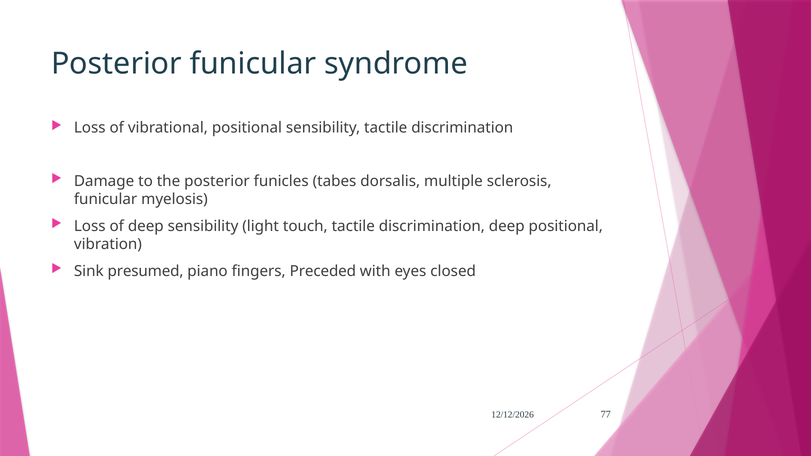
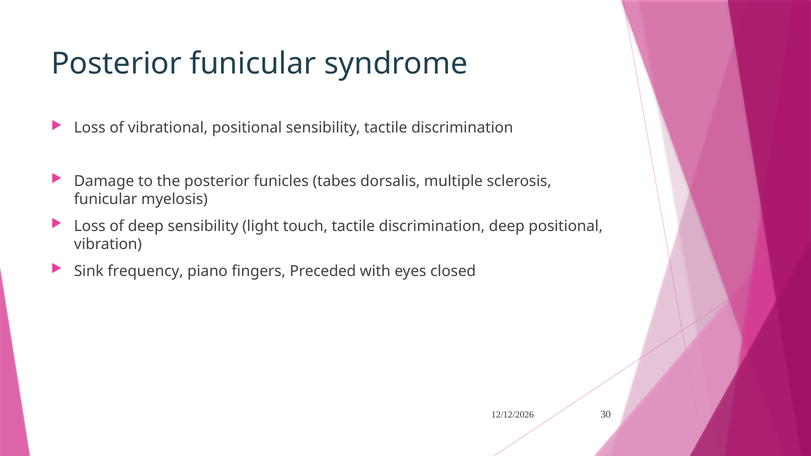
presumed: presumed -> frequency (145, 271)
77: 77 -> 30 (606, 415)
